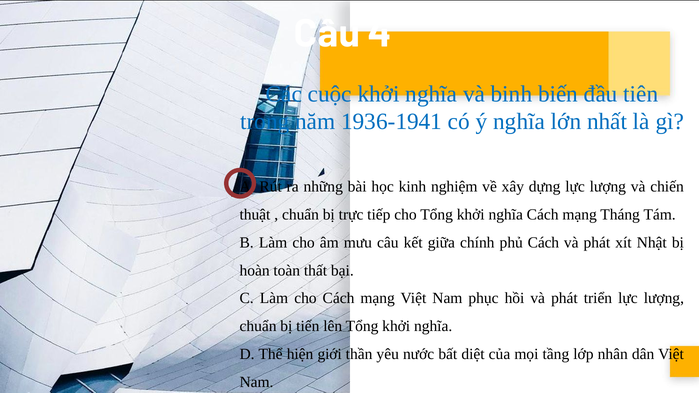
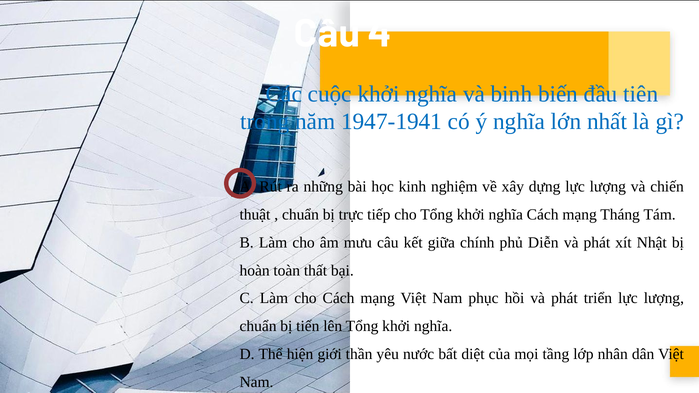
1936-1941: 1936-1941 -> 1947-1941 (392, 122)
phủ Cách: Cách -> Diễn (543, 243)
